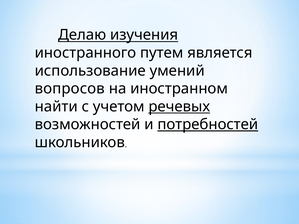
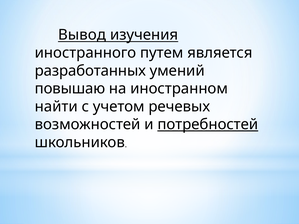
Делаю: Делаю -> Вывод (82, 35)
использование: использование -> разработанных (90, 71)
вопросов: вопросов -> повышаю (70, 89)
речевых underline: present -> none (179, 107)
